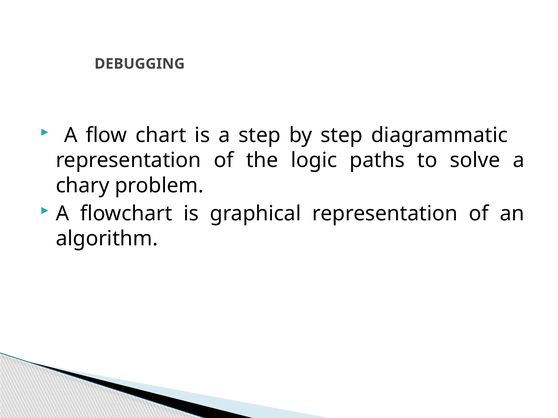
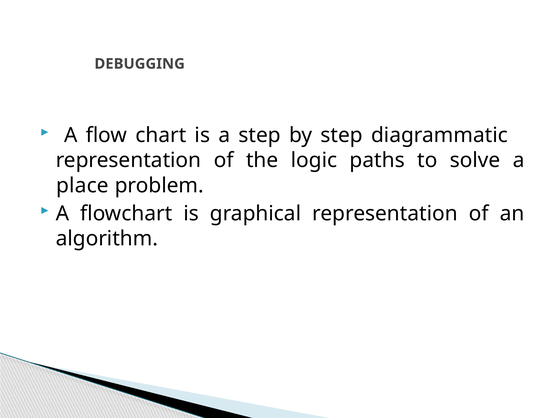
chary: chary -> place (82, 186)
